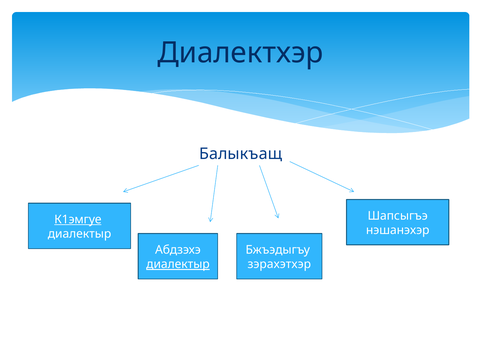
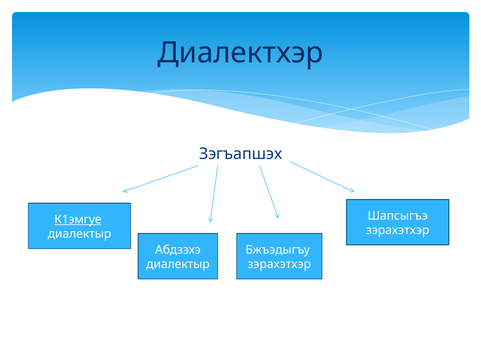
Балыкъащ: Балыкъащ -> Зэгъапшэх (241, 154)
нэшанэхэр: нэшанэхэр -> зэрахэтхэр (398, 230)
диалектыр underline: present -> none (178, 264)
